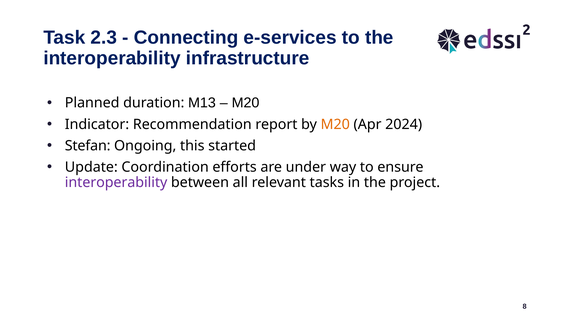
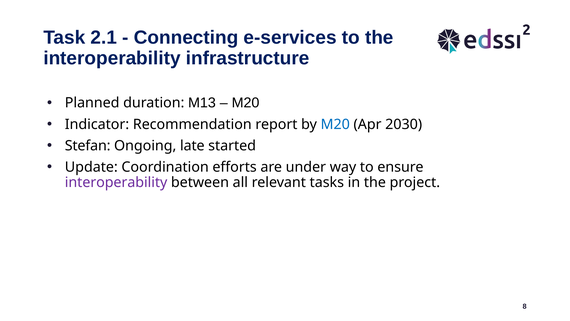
2.3: 2.3 -> 2.1 (104, 38)
M20 colour: orange -> blue (335, 124)
2024: 2024 -> 2030 (404, 124)
this: this -> late (192, 145)
